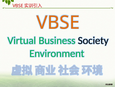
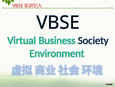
VBSE colour: orange -> black (58, 22)
